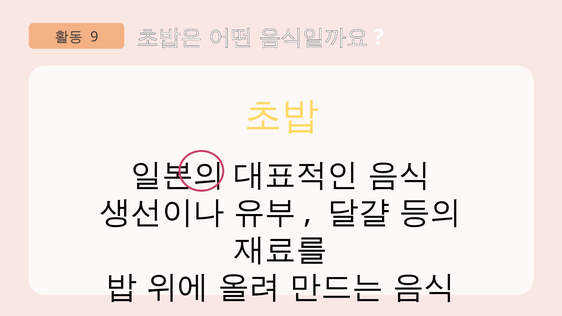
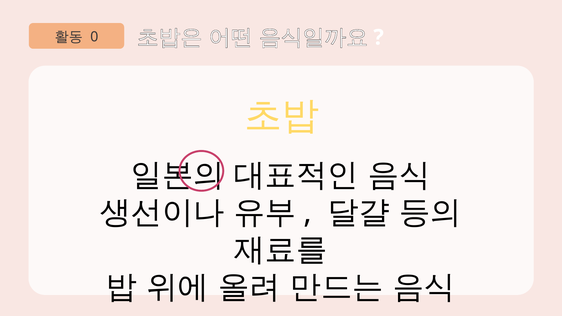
9: 9 -> 0 (94, 37)
